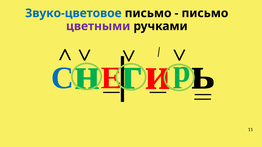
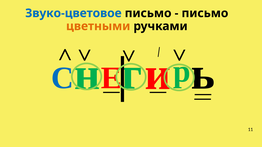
цветными colour: purple -> orange (98, 26)
